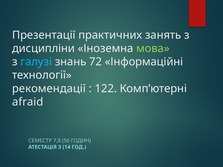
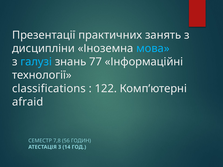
мова colour: light green -> light blue (153, 48)
72: 72 -> 77 (96, 62)
рекомендації: рекомендації -> classifications (49, 89)
